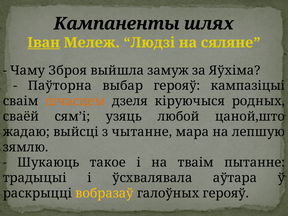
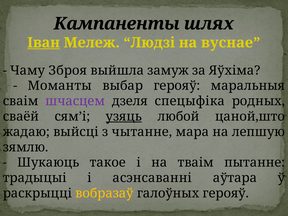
сяляне: сяляне -> вуснае (231, 43)
Паўторна: Паўторна -> Моманты (60, 86)
кампазіцыі: кампазіцыі -> маральныя (248, 86)
шчасцем colour: orange -> purple (75, 101)
кіруючыся: кіруючыся -> спецыфіка (190, 101)
узяць underline: none -> present (124, 116)
ўсхвалявала: ўсхвалявала -> асэнсаванні (152, 178)
